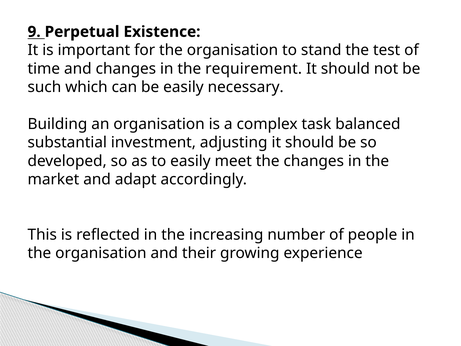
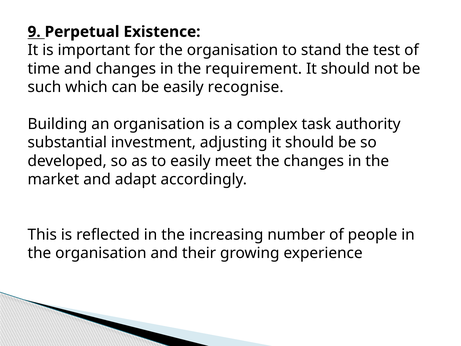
necessary: necessary -> recognise (246, 87)
balanced: balanced -> authority (368, 124)
